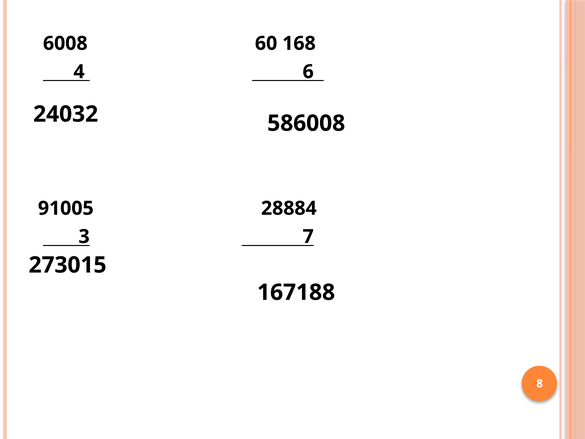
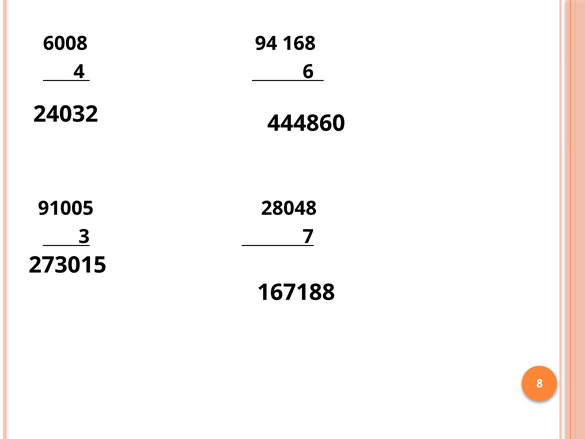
60: 60 -> 94 (266, 43)
586008: 586008 -> 444860 (306, 123)
28884: 28884 -> 28048 (289, 208)
